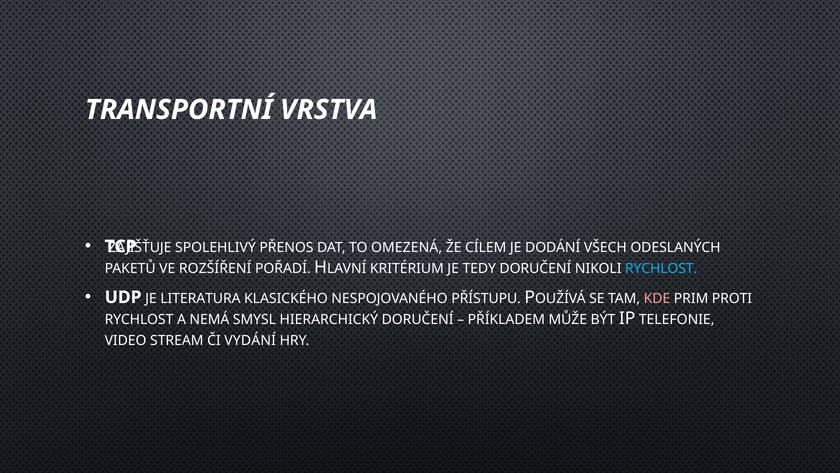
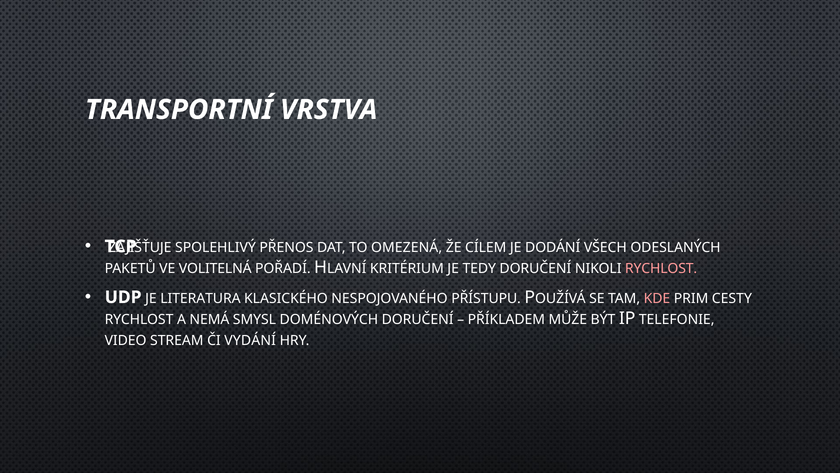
ROZŠÍŘENÍ: ROZŠÍŘENÍ -> VOLITELNÁ (215, 268)
RYCHLOST colour: light blue -> pink (661, 268)
PROTI: PROTI -> CESTY (732, 298)
HIERARCHICKÝ: HIERARCHICKÝ -> DOMÉNOVÝCH (329, 319)
